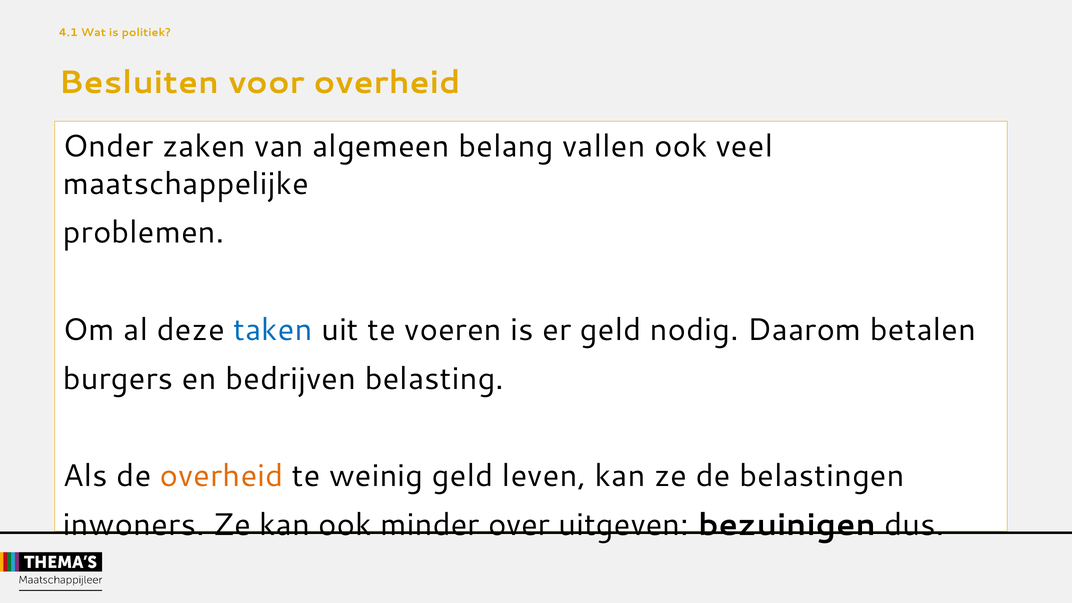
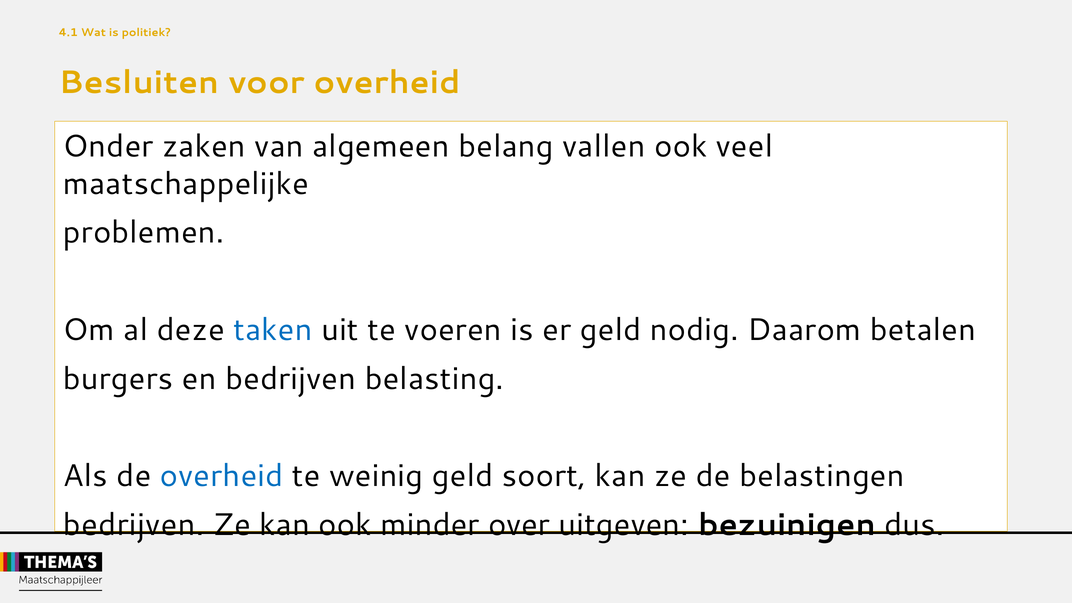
overheid colour: orange -> blue (222, 476)
leven: leven -> soort (544, 476)
inwoners: inwoners -> bedrijven (134, 525)
